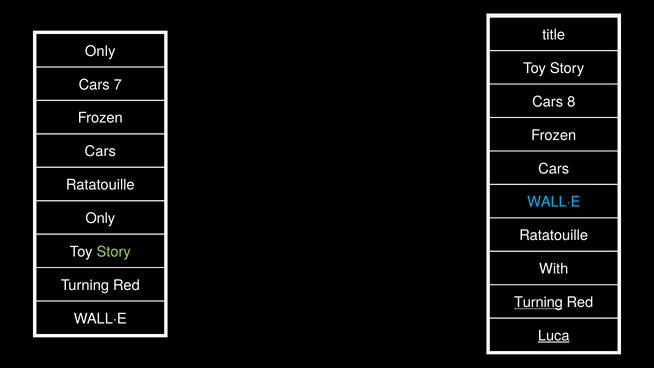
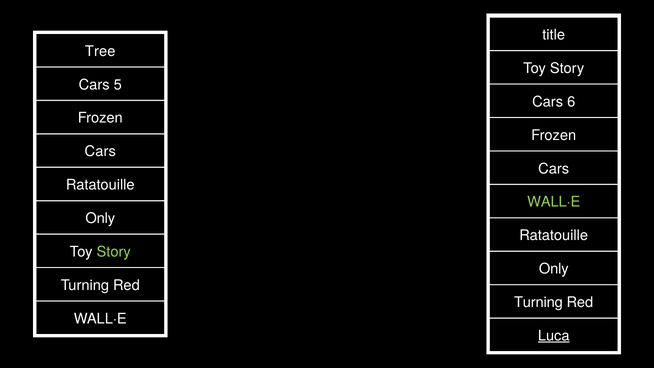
Only: Only -> Tree (100, 51)
7: 7 -> 5 (118, 85)
8: 8 -> 6 (571, 102)
WALL·E colour: light blue -> light green (554, 202)
With: With -> Only (554, 269)
Turning underline: present -> none (538, 302)
